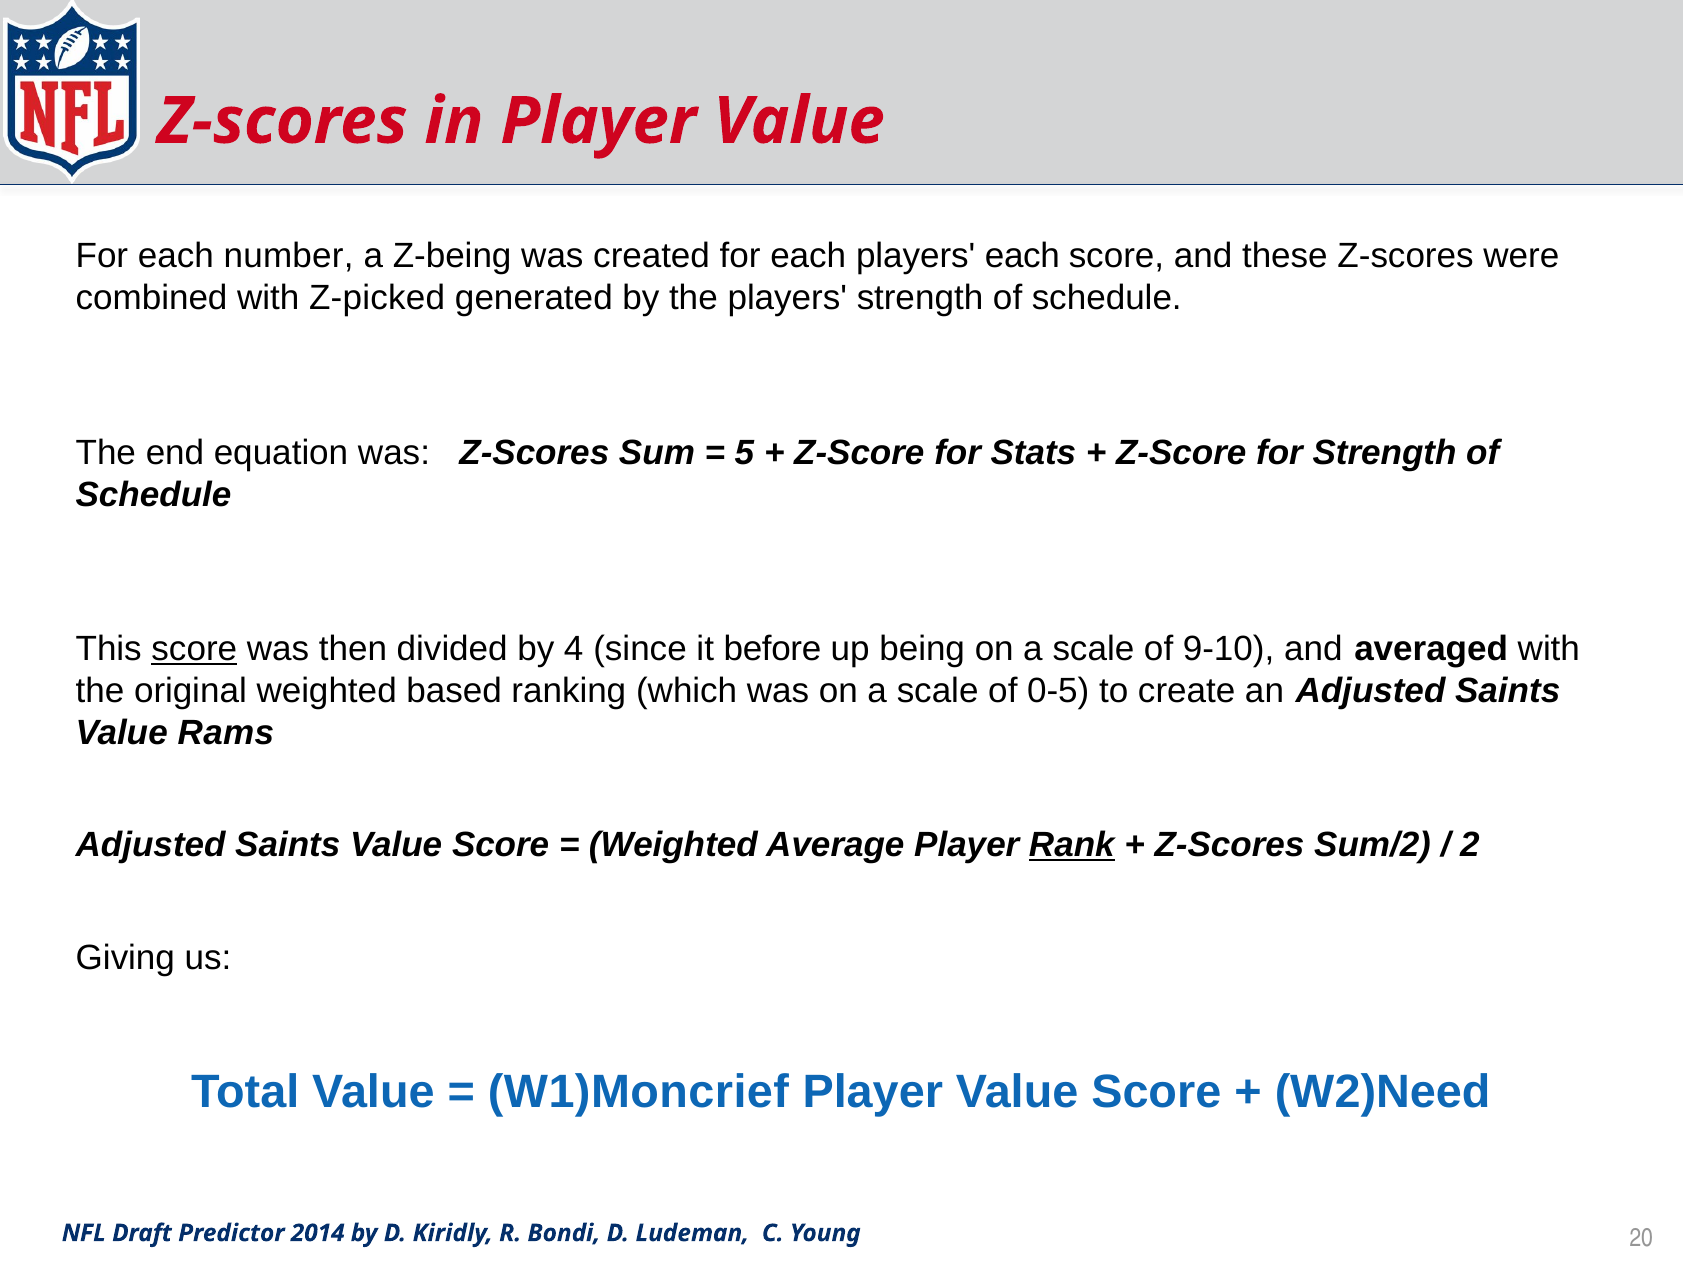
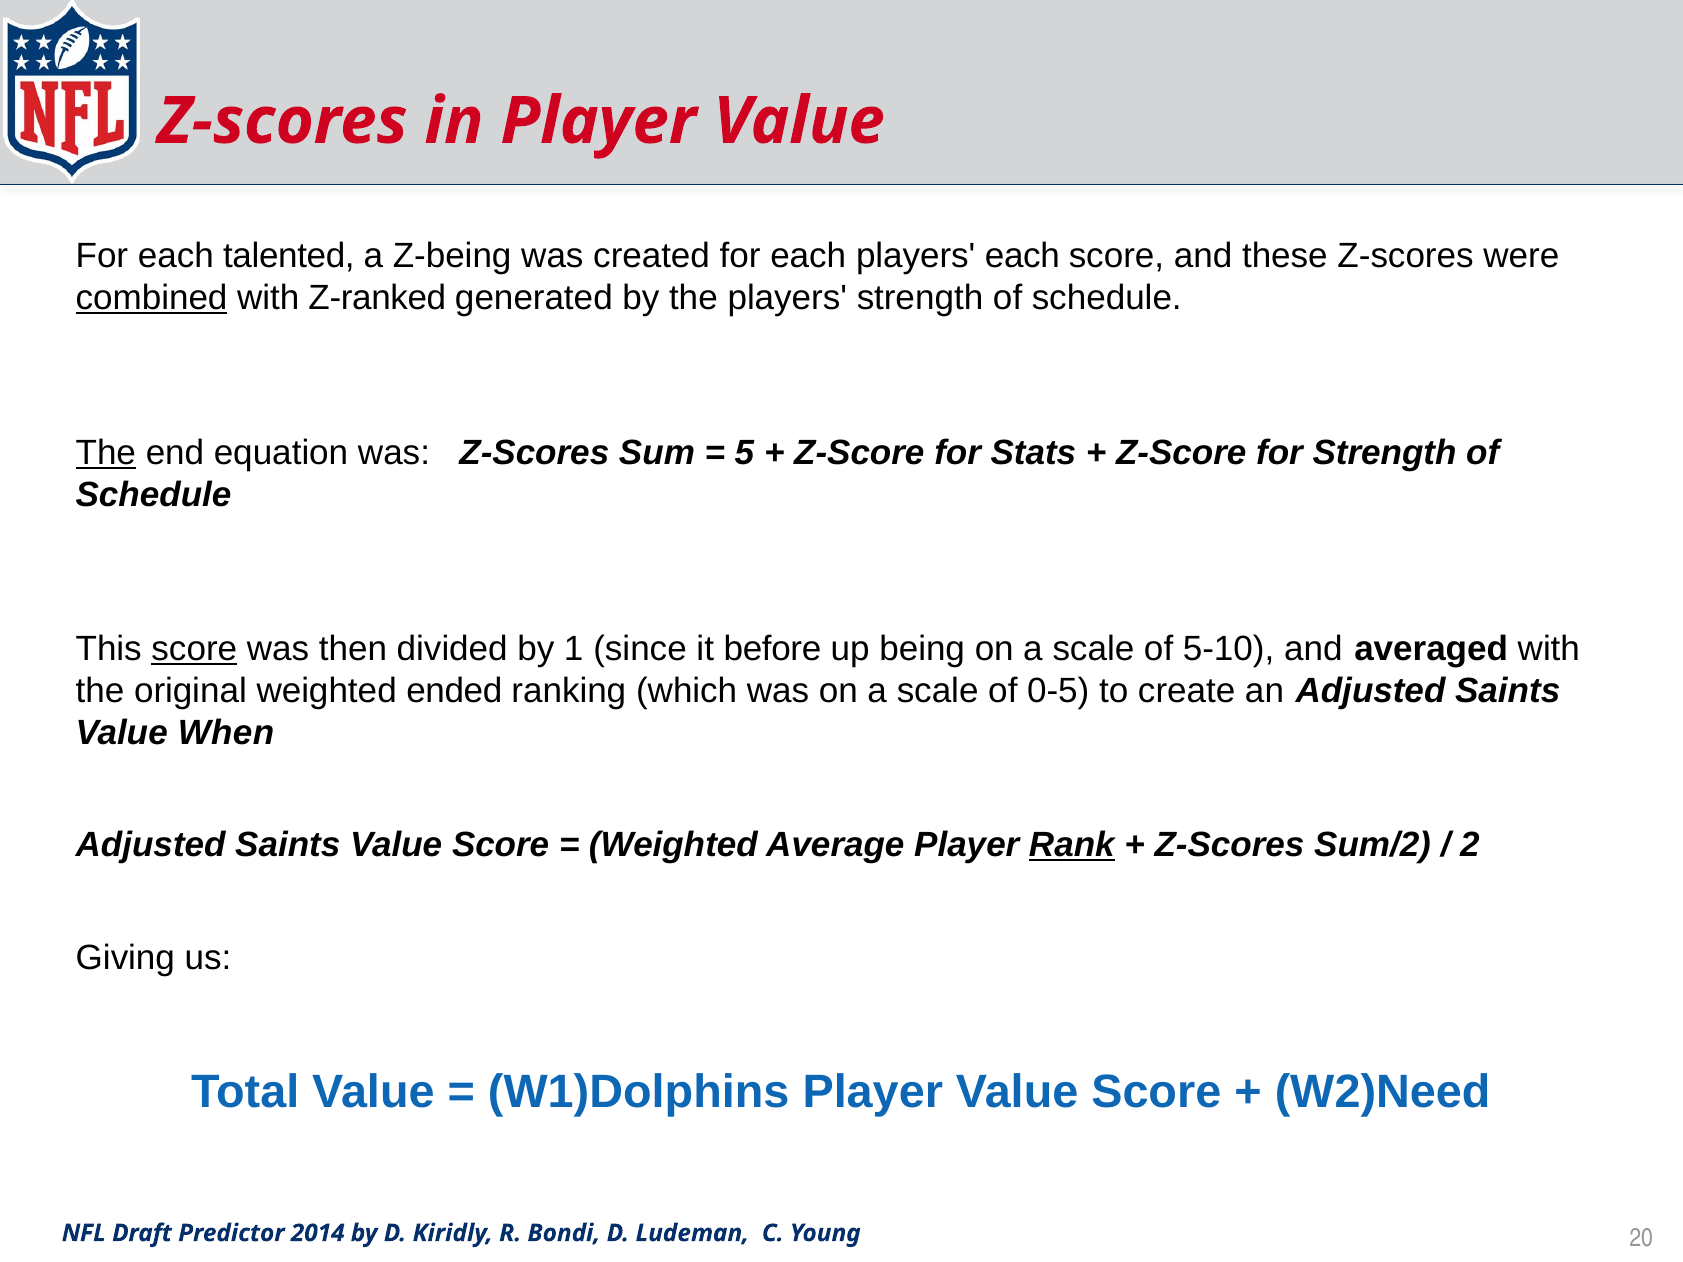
number: number -> talented (289, 256)
combined underline: none -> present (152, 298)
Z-picked: Z-picked -> Z-ranked (377, 298)
The underline: none -> present (106, 453)
4: 4 -> 1 (574, 649)
9-10: 9-10 -> 5-10 (1229, 649)
based: based -> ended (454, 691)
Rams: Rams -> When (226, 733)
W1)Moncrief: W1)Moncrief -> W1)Dolphins (639, 1092)
